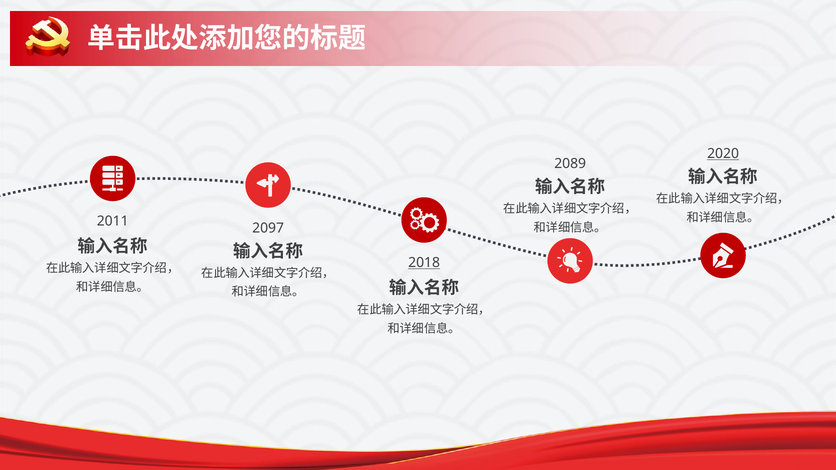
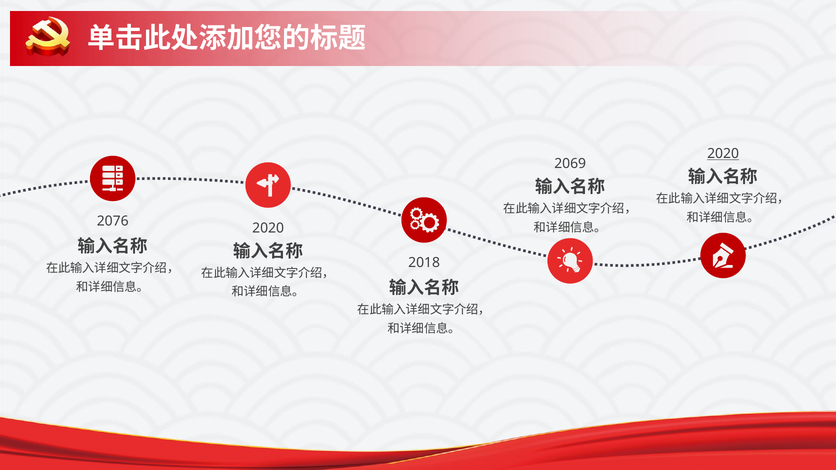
2089: 2089 -> 2069 (570, 164)
2011: 2011 -> 2076 (113, 221)
2097: 2097 -> 2020 (268, 228)
2018 underline: present -> none (424, 263)
